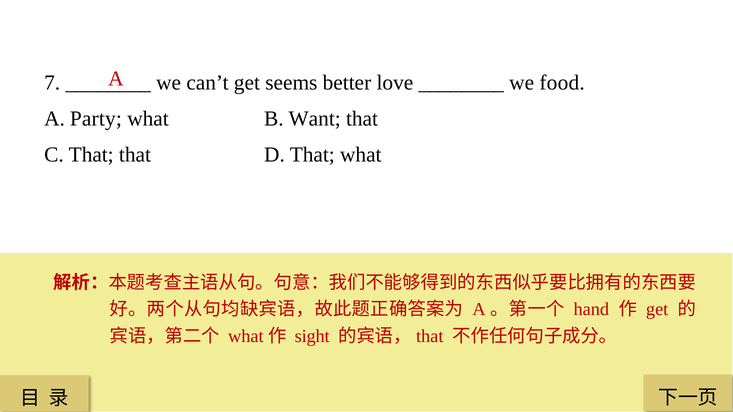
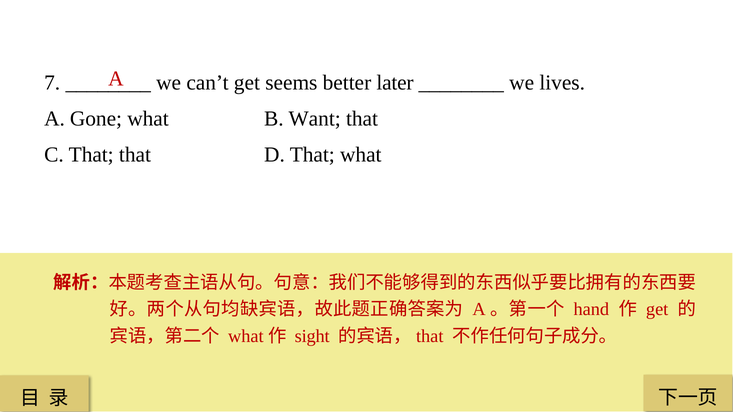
love: love -> later (395, 83)
food: food -> lives (562, 83)
Party: Party -> Gone (96, 119)
